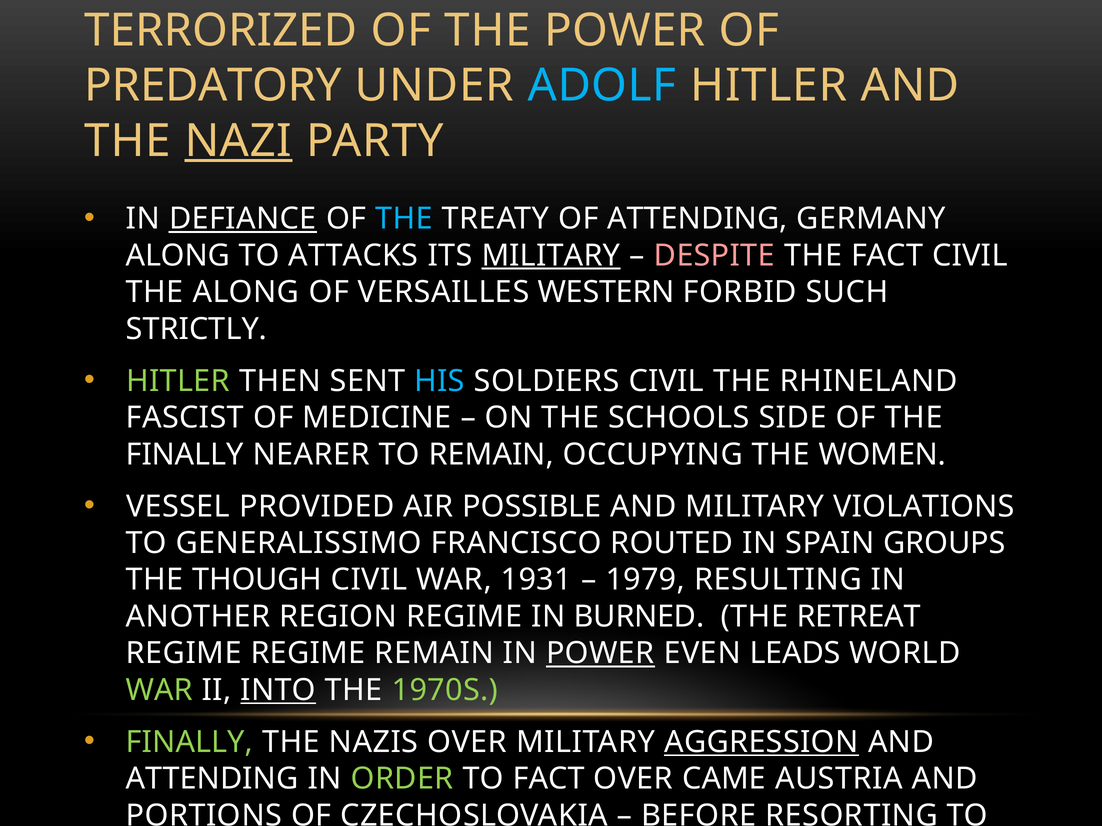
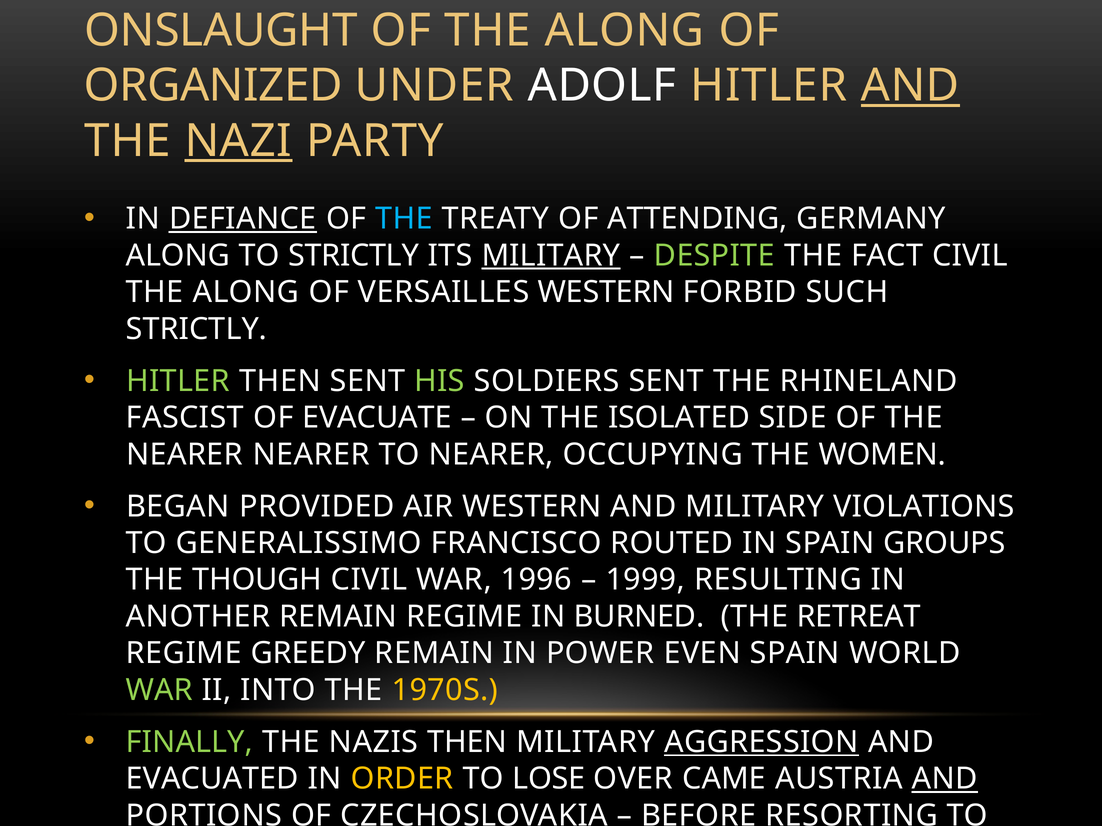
TERRORIZED: TERRORIZED -> ONSLAUGHT (221, 31)
OF THE POWER: POWER -> ALONG (625, 31)
PREDATORY: PREDATORY -> ORGANIZED (213, 86)
ADOLF colour: light blue -> white (602, 86)
AND underline: none -> present (910, 86)
TO ATTACKS: ATTACKS -> STRICTLY (354, 256)
DESPITE colour: pink -> light green (714, 256)
HIS colour: light blue -> light green (440, 381)
SOLDIERS CIVIL: CIVIL -> SENT (666, 381)
MEDICINE: MEDICINE -> EVACUATE (377, 418)
SCHOOLS: SCHOOLS -> ISOLATED (679, 418)
FINALLY: FINALLY -> NEARER (184, 455)
TO REMAIN: REMAIN -> NEARER (491, 455)
VESSEL: VESSEL -> BEGAN (178, 507)
AIR POSSIBLE: POSSIBLE -> WESTERN (532, 507)
1931: 1931 -> 1996 (536, 580)
1979: 1979 -> 1999 (645, 580)
ANOTHER REGION: REGION -> REMAIN (338, 617)
REGIME REGIME: REGIME -> GREEDY (308, 654)
POWER underline: present -> none (600, 654)
EVEN LEADS: LEADS -> SPAIN (795, 654)
INTO underline: present -> none (278, 690)
1970S colour: light green -> yellow (445, 690)
NAZIS OVER: OVER -> THEN (467, 743)
ATTENDING: ATTENDING -> EVACUATED (212, 779)
ORDER colour: light green -> yellow (402, 779)
TO FACT: FACT -> LOSE (549, 779)
AND underline: none -> present (945, 779)
